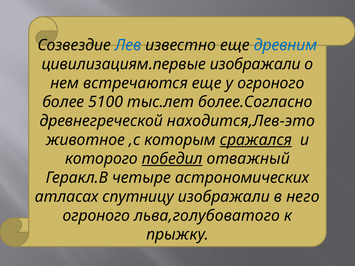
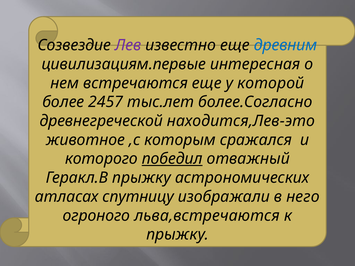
Лев colour: blue -> purple (128, 45)
цивилизациям.первые изображали: изображали -> интересная (255, 64)
у огроного: огроного -> которой (271, 83)
5100: 5100 -> 2457 (106, 102)
сражался underline: present -> none (256, 140)
Геракл.В четыре: четыре -> прыжку (142, 178)
льва,голубоватого: льва,голубоватого -> льва,встречаются (207, 216)
